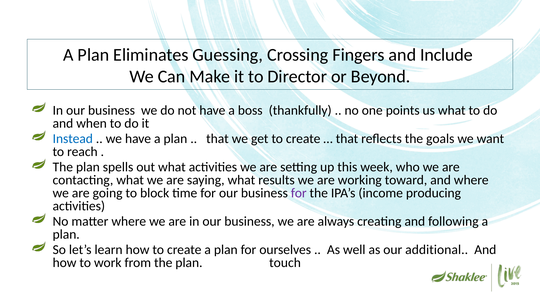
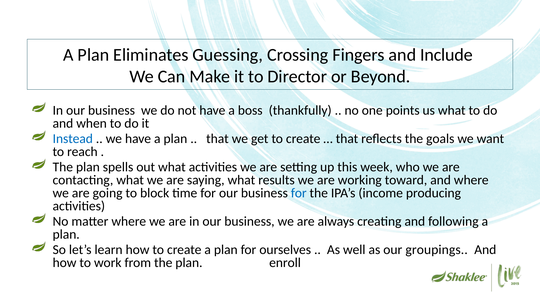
for colour: purple -> blue (299, 193)
additional: additional -> groupings (437, 249)
touch: touch -> enroll (285, 262)
